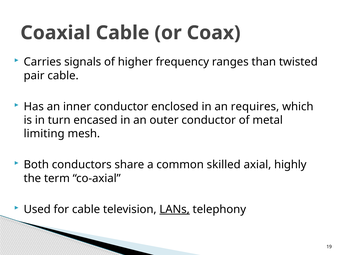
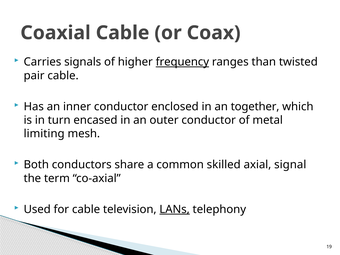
frequency underline: none -> present (182, 62)
requires: requires -> together (255, 107)
highly: highly -> signal (290, 165)
